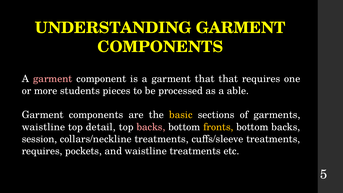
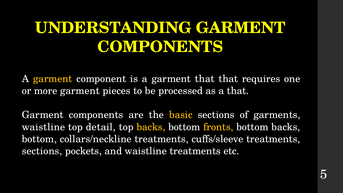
garment colour: pink -> yellow (53, 79)
more students: students -> garment (80, 91)
a able: able -> that (238, 91)
backs colour: pink -> yellow (151, 127)
session: session -> bottom (39, 139)
requires: requires -> sections (42, 151)
